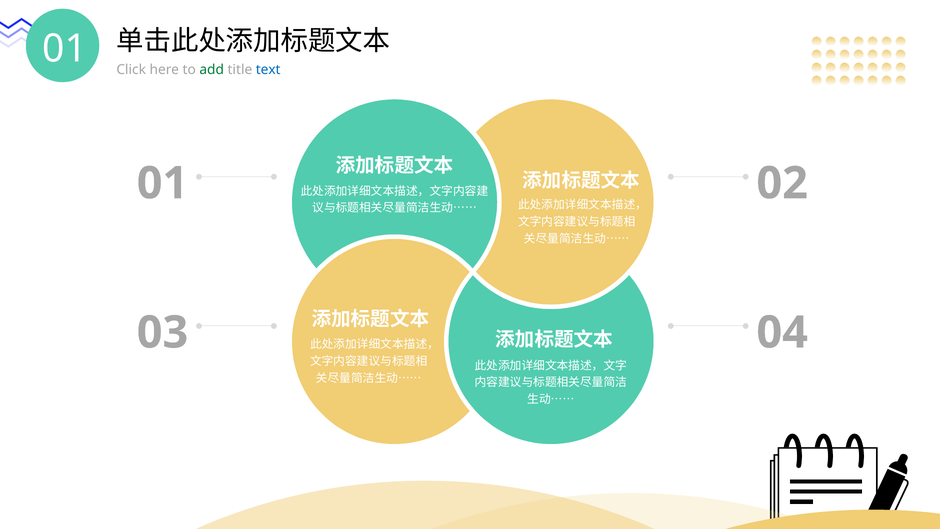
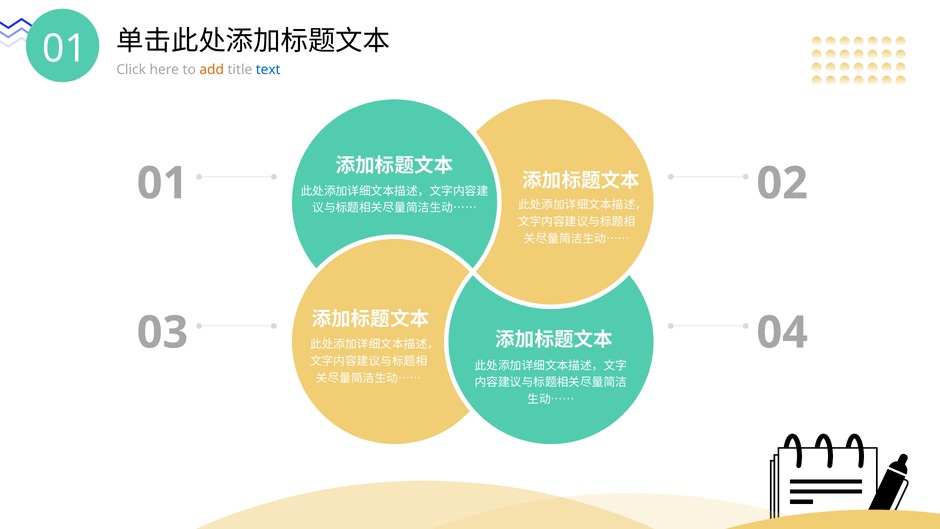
add colour: green -> orange (212, 69)
